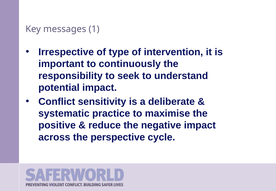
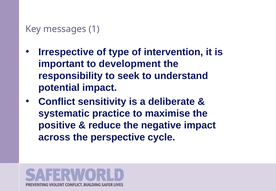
continuously: continuously -> development (130, 64)
